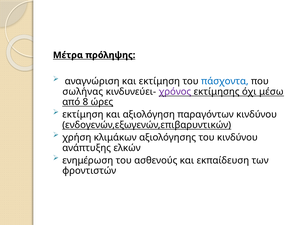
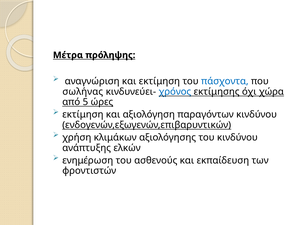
χρόνος colour: purple -> blue (175, 92)
μέσω: μέσω -> χώρα (271, 92)
8: 8 -> 5 (85, 102)
